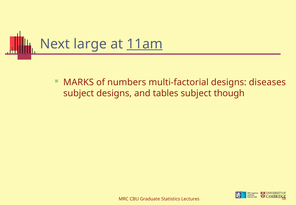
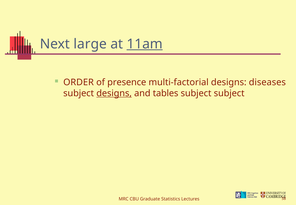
MARKS: MARKS -> ORDER (79, 82)
numbers: numbers -> presence (127, 82)
designs underline: none -> present (114, 93)
subject though: though -> subject (229, 93)
